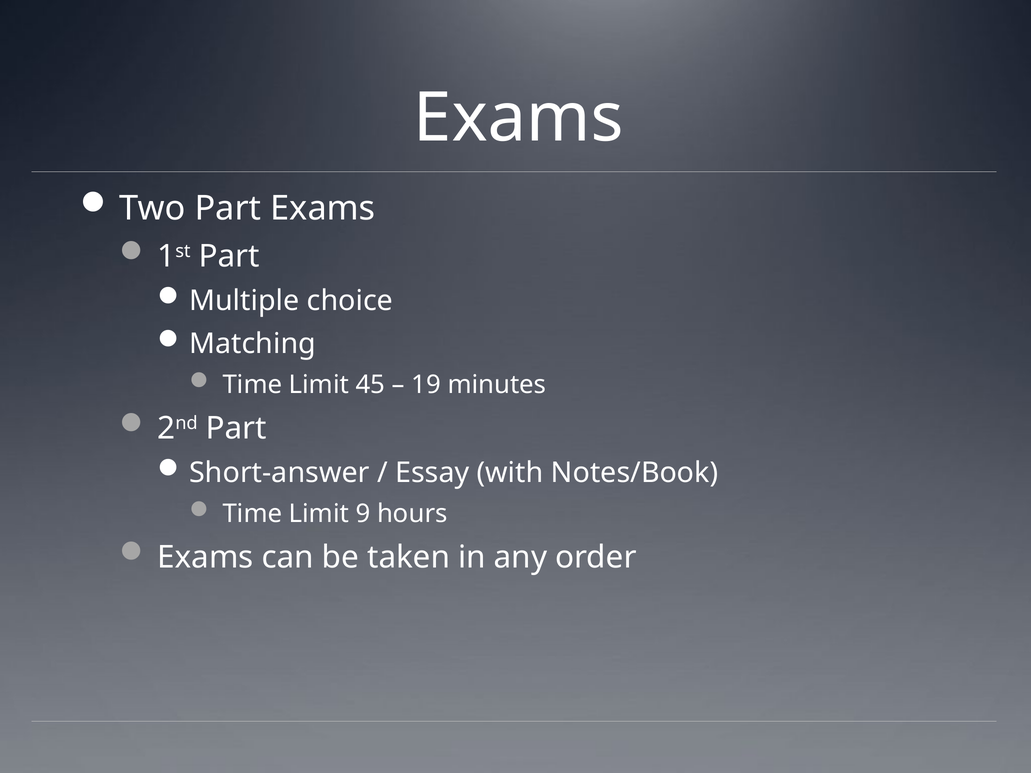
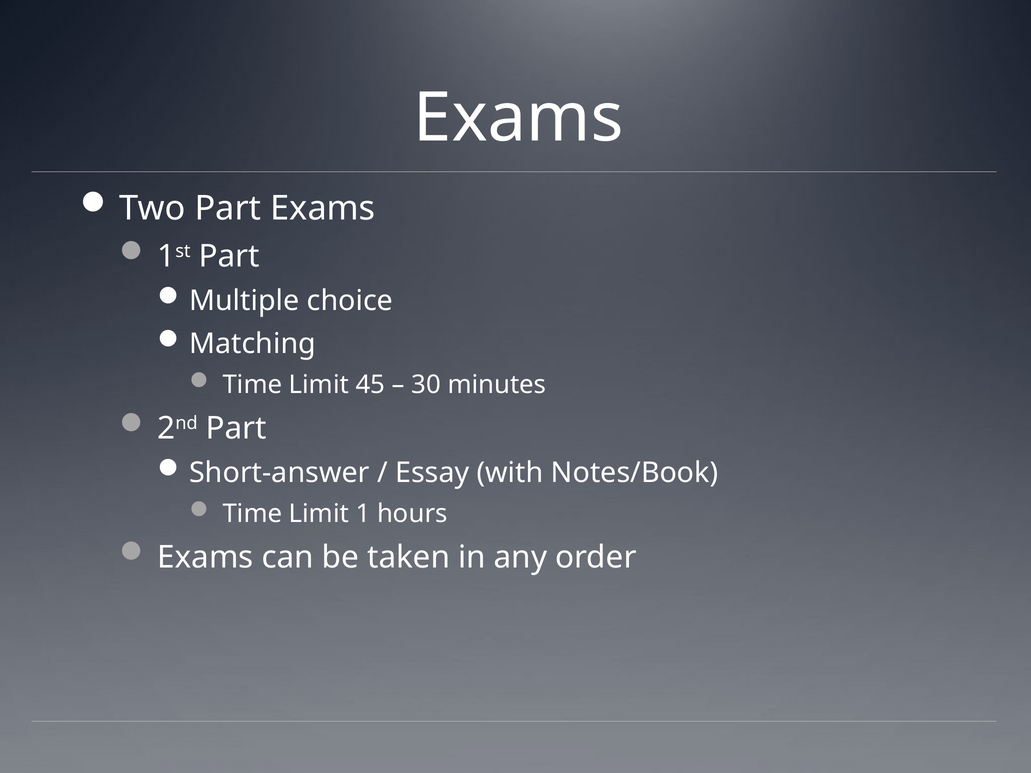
19: 19 -> 30 (426, 385)
9: 9 -> 1 (363, 514)
